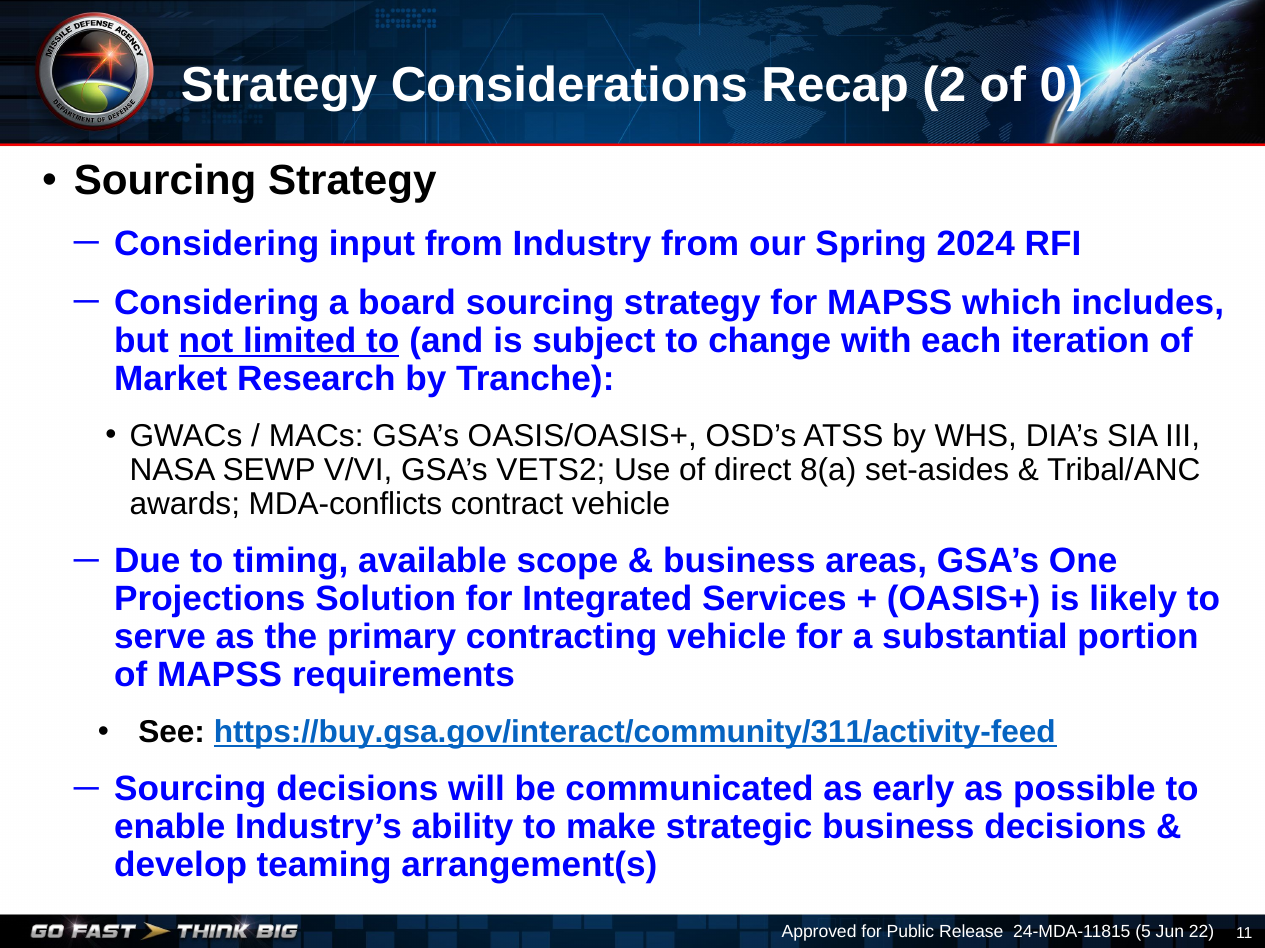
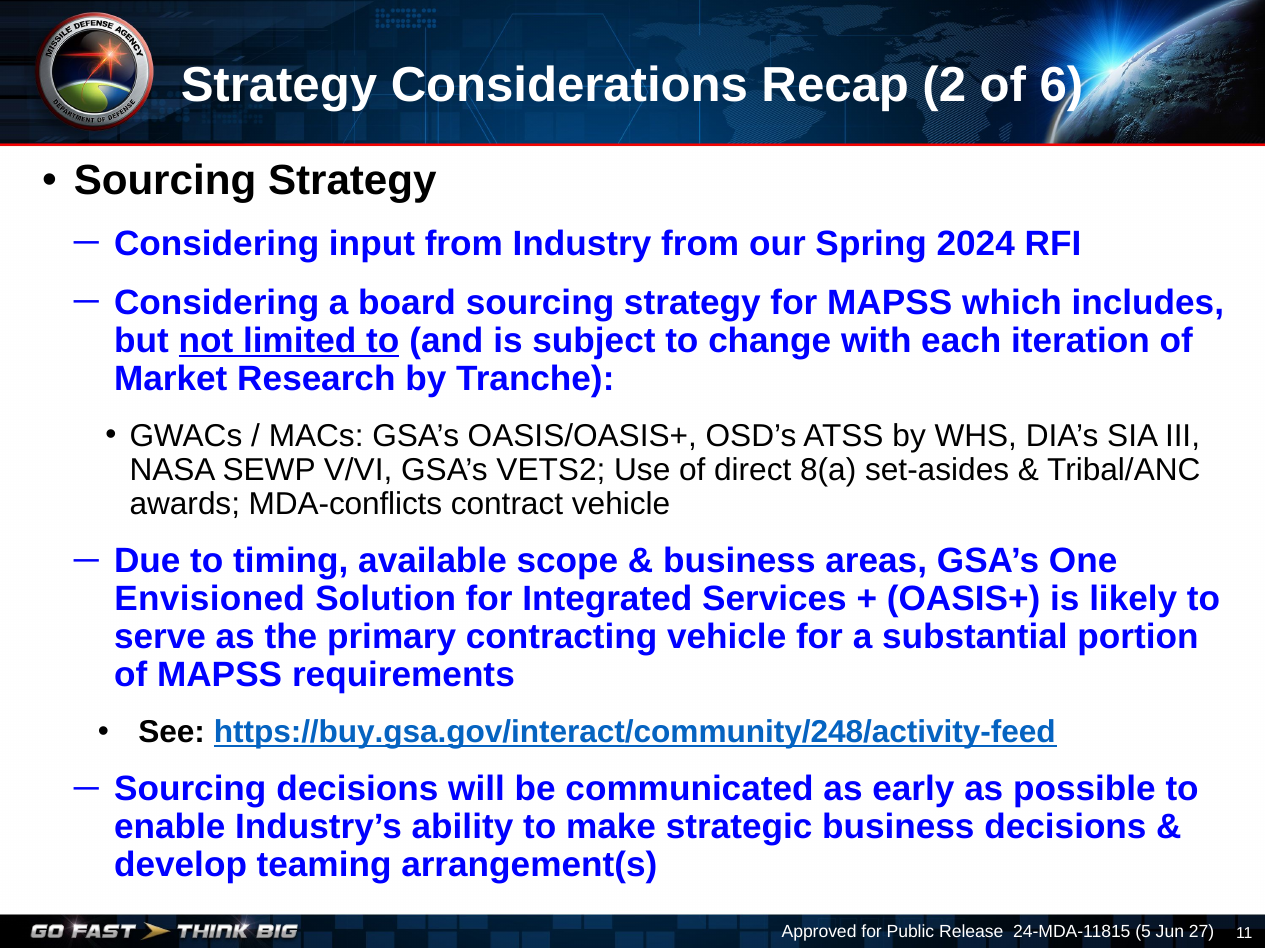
0: 0 -> 6 (1061, 85)
Projections: Projections -> Envisioned (210, 599)
https://buy.gsa.gov/interact/community/311/activity-feed: https://buy.gsa.gov/interact/community/311/activity-feed -> https://buy.gsa.gov/interact/community/248/activity-feed (635, 733)
22: 22 -> 27 (1202, 933)
